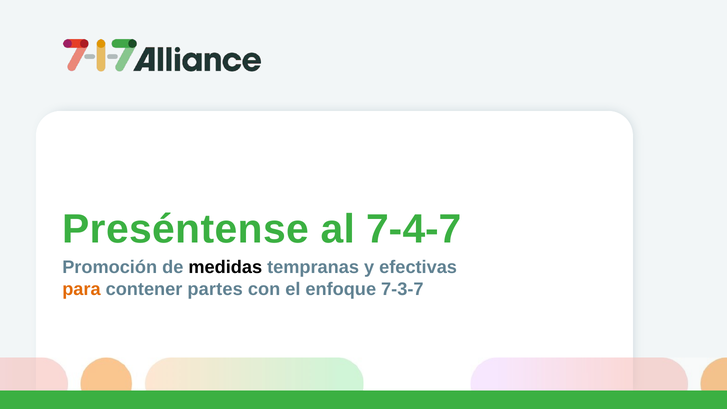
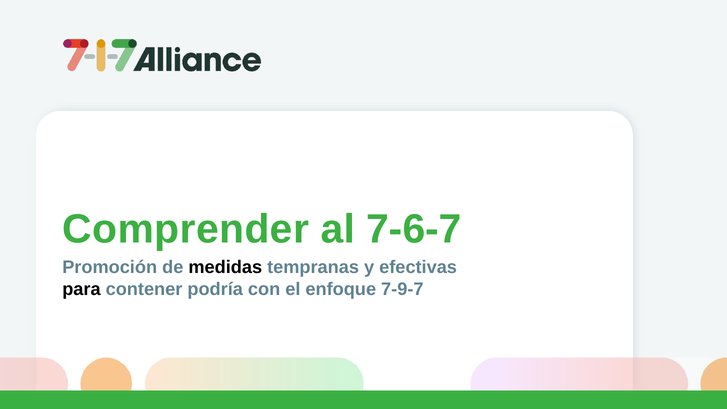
Preséntense: Preséntense -> Comprender (186, 229)
7-4-7: 7-4-7 -> 7-6-7 (414, 229)
para colour: orange -> black (81, 289)
partes: partes -> podría (215, 289)
7-3-7: 7-3-7 -> 7-9-7 (402, 289)
